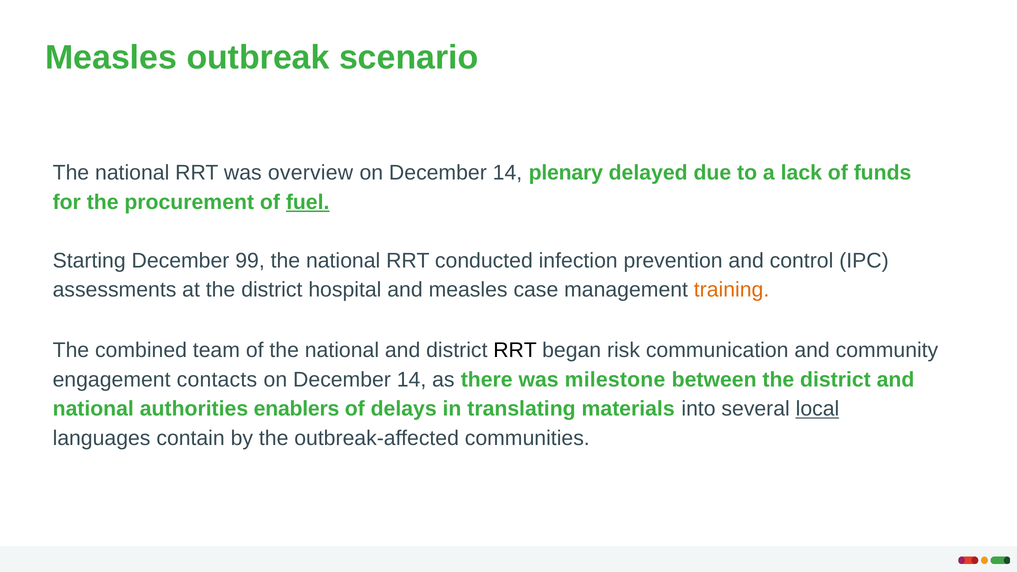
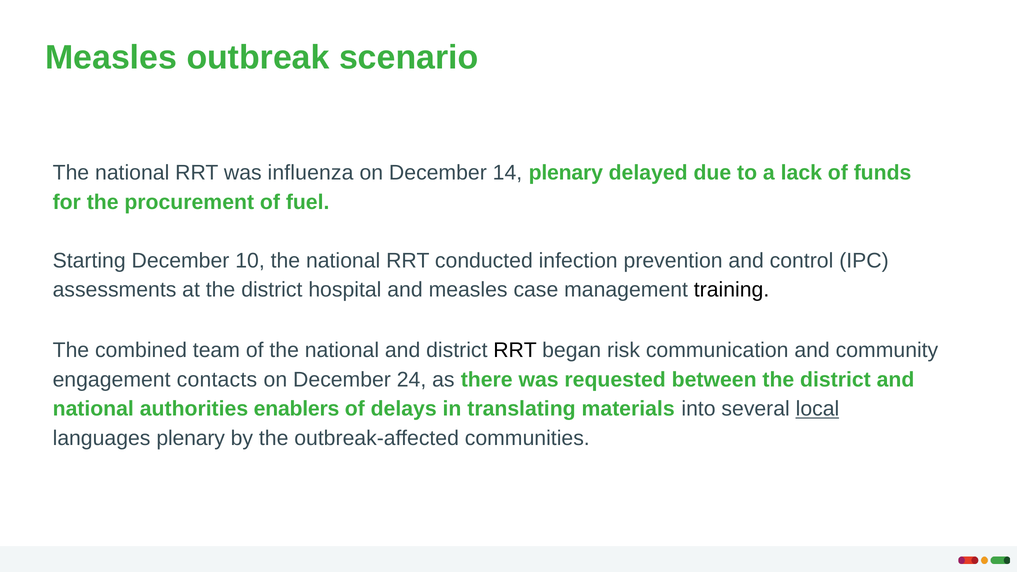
overview: overview -> influenza (311, 173)
fuel underline: present -> none (308, 202)
99: 99 -> 10 (250, 261)
training colour: orange -> black (732, 290)
14: 14 -> 24 (412, 380)
milestone: milestone -> requested (615, 380)
languages contain: contain -> plenary (191, 438)
